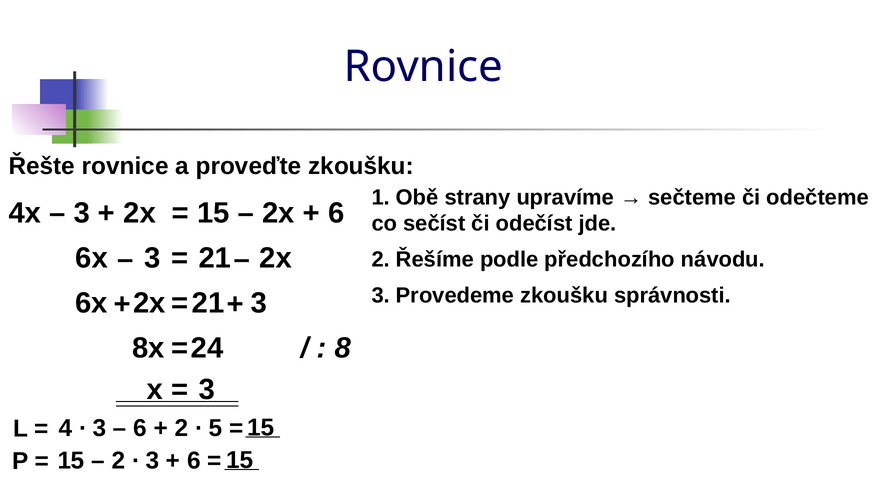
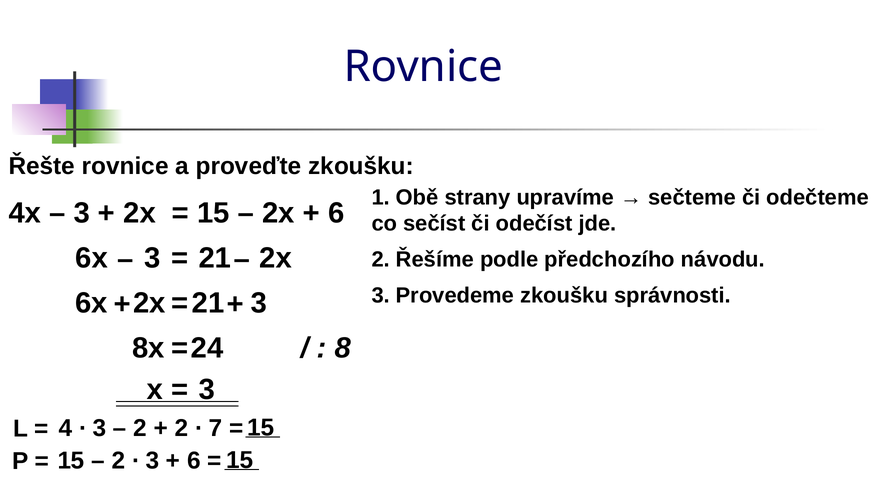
6: 6 -> 2 (140, 428)
5: 5 -> 7 (215, 428)
